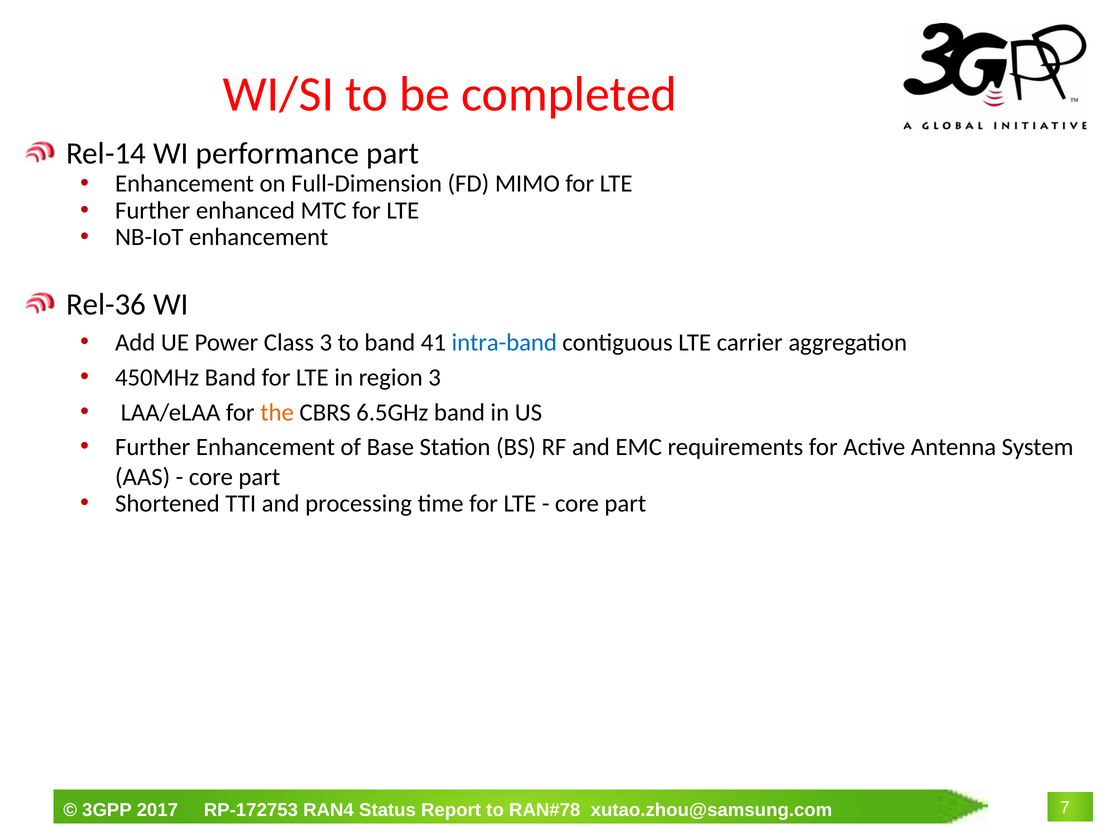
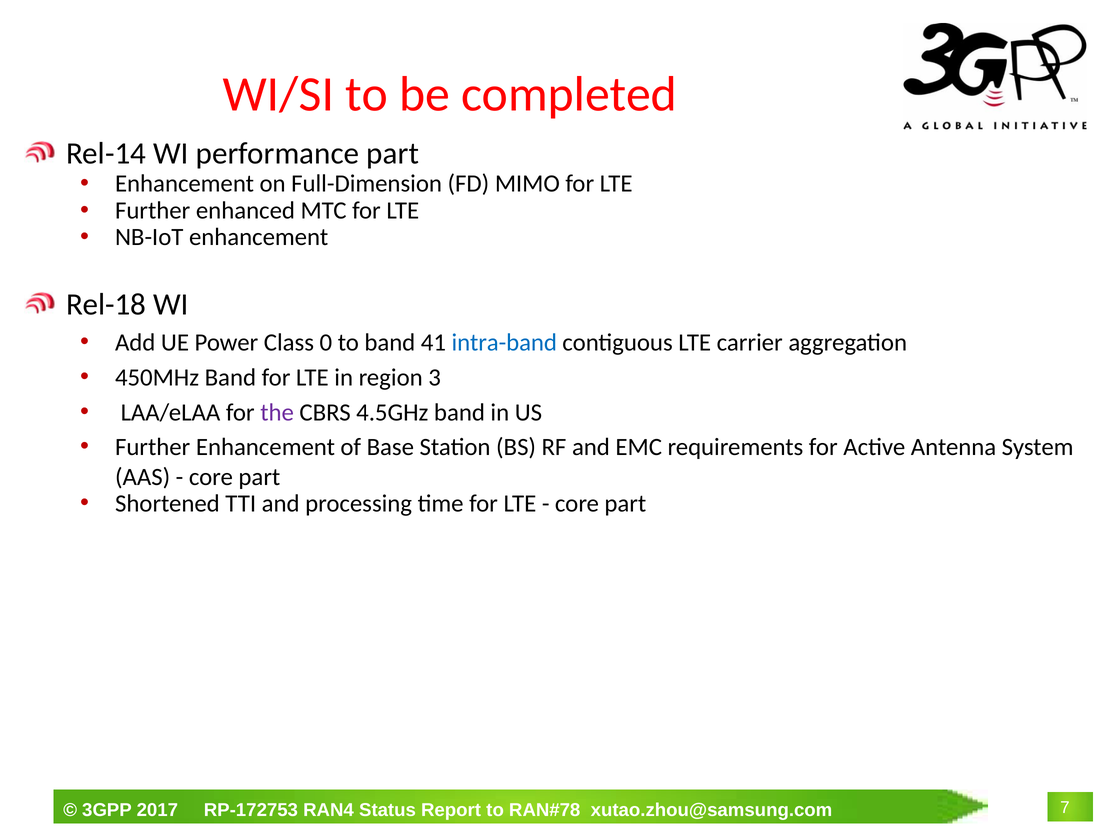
Rel-36: Rel-36 -> Rel-18 (106, 305)
Class 3: 3 -> 0 (326, 343)
the colour: orange -> purple (277, 412)
6.5GHz: 6.5GHz -> 4.5GHz (392, 412)
